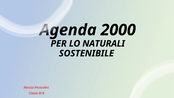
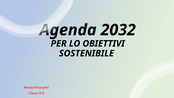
2000: 2000 -> 2032 (118, 30)
NATURALI: NATURALI -> OBIETTIVI (104, 44)
